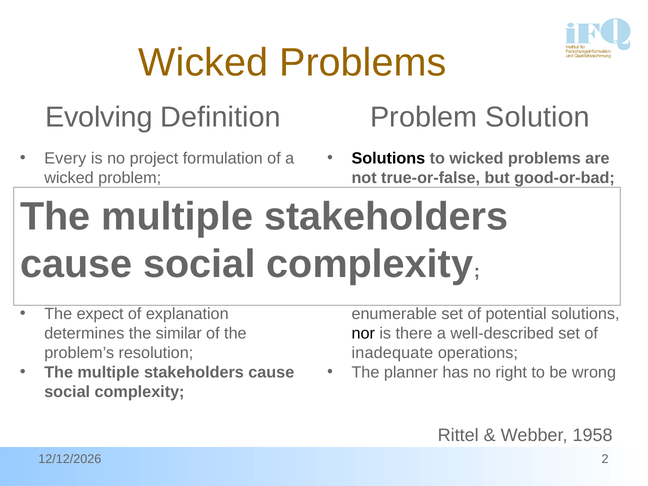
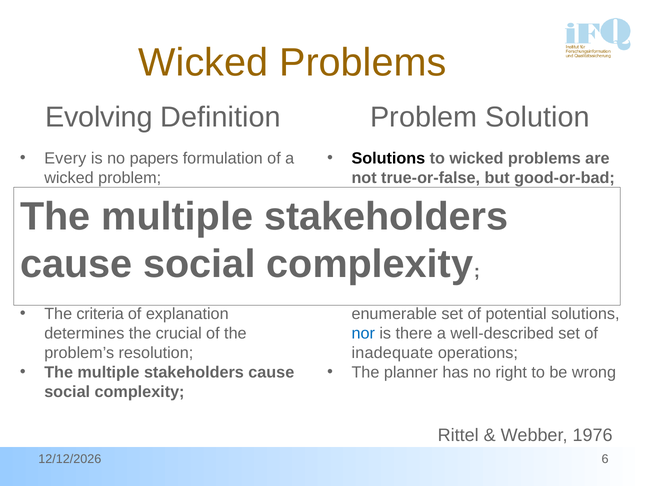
project: project -> papers (154, 158)
expect: expect -> criteria (100, 314)
similar: similar -> crucial (179, 333)
nor colour: black -> blue (363, 333)
1958: 1958 -> 1976 (593, 435)
2: 2 -> 6 (605, 459)
